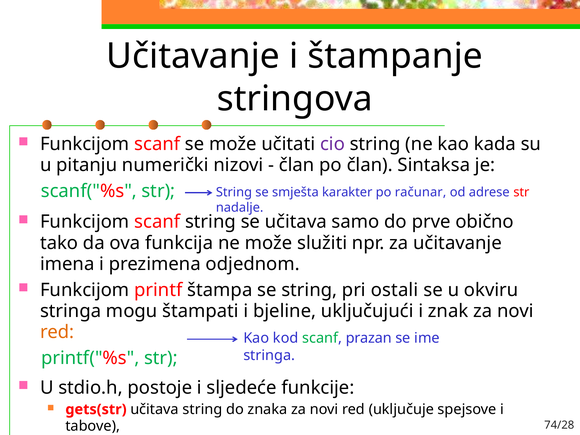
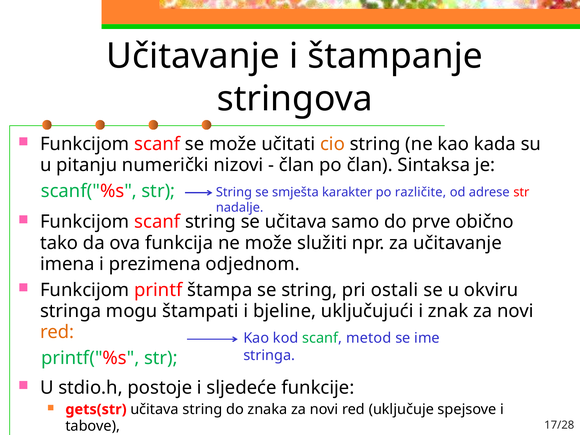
cio colour: purple -> orange (332, 144)
računar: računar -> različite (421, 192)
prazan: prazan -> metod (369, 338)
74/28: 74/28 -> 17/28 (559, 425)
